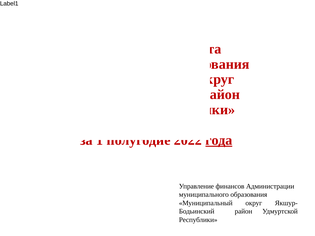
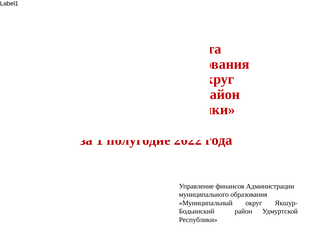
года underline: present -> none (219, 140)
